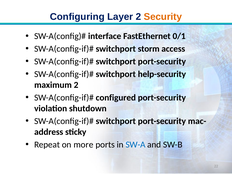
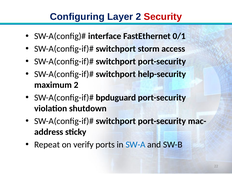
Security colour: orange -> red (163, 17)
configured: configured -> bpduguard (116, 98)
more: more -> verify (84, 145)
